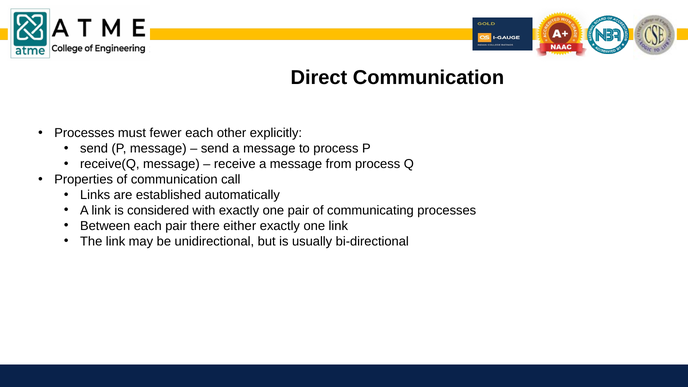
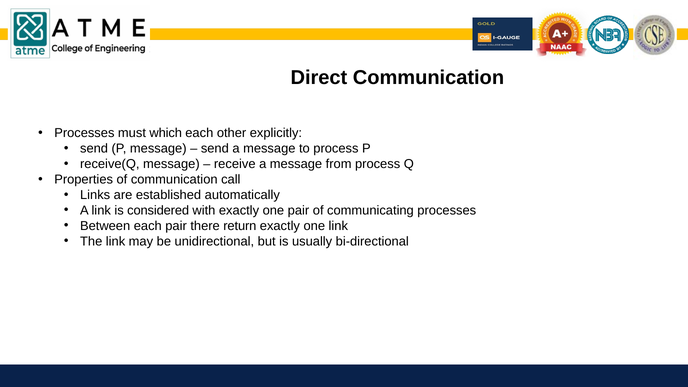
fewer: fewer -> which (166, 133)
either: either -> return (240, 226)
